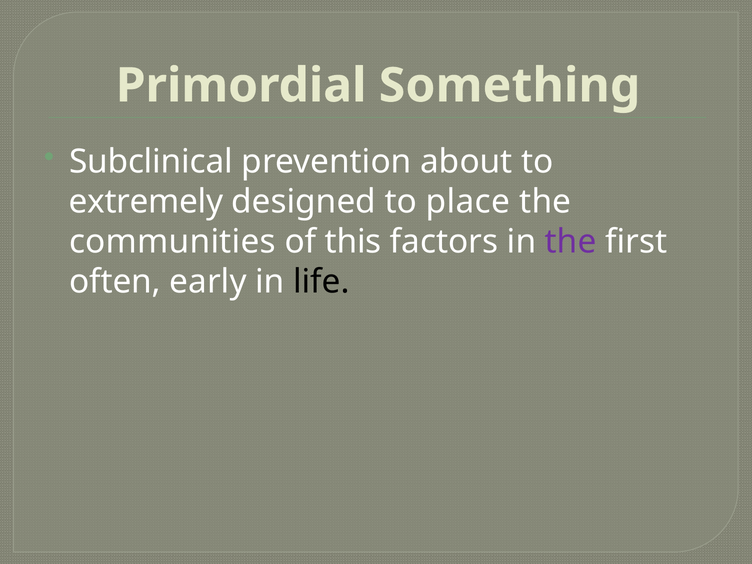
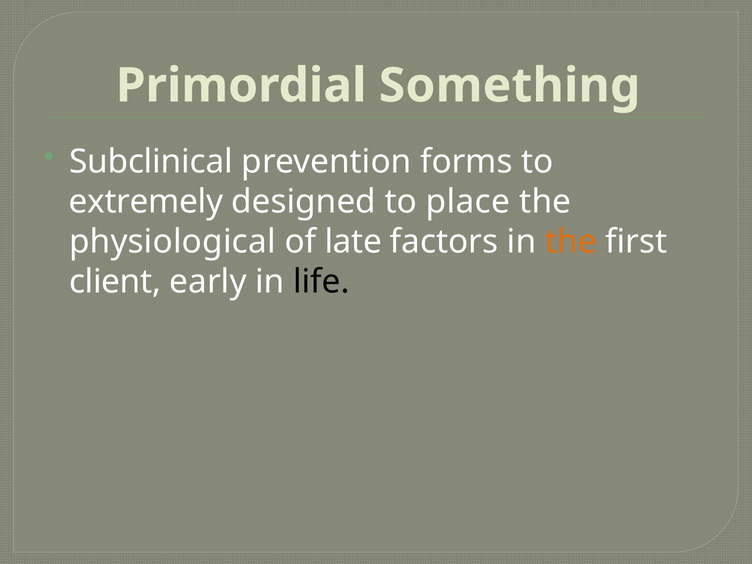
about: about -> forms (466, 161)
communities: communities -> physiological (172, 242)
this: this -> late (353, 242)
the colour: purple -> orange (571, 242)
often: often -> client (115, 282)
